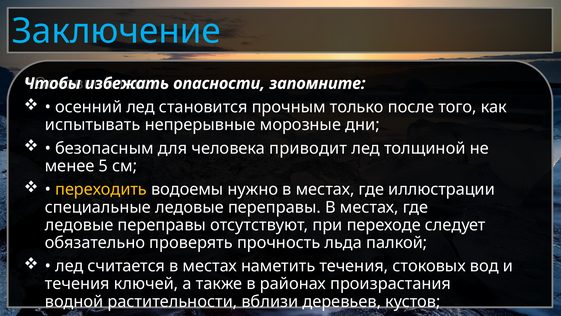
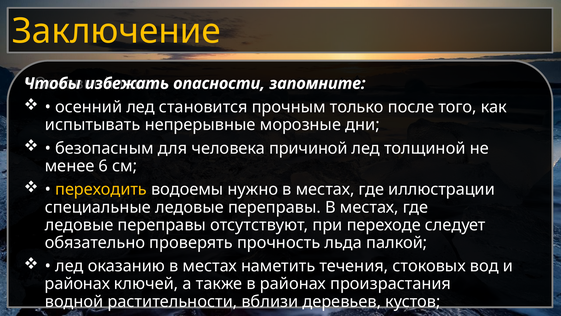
Заключение colour: light blue -> yellow (116, 31)
приводит: приводит -> причиной (308, 148)
5: 5 -> 6 (103, 166)
считается: считается -> оказанию (126, 266)
течения: течения -> районах (77, 284)
